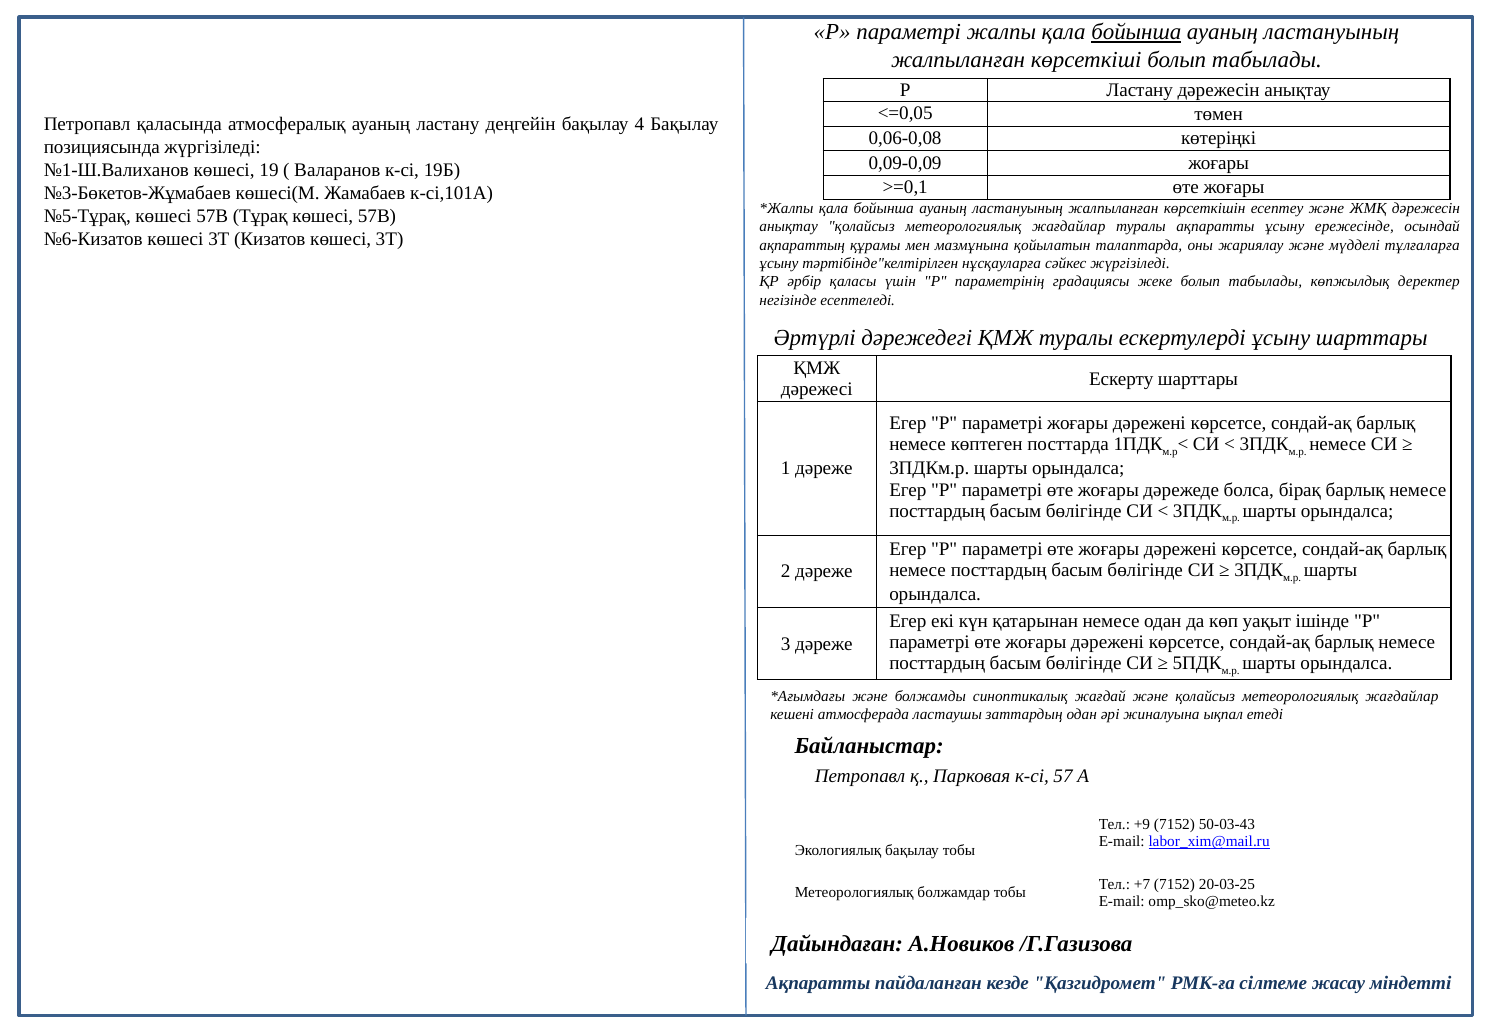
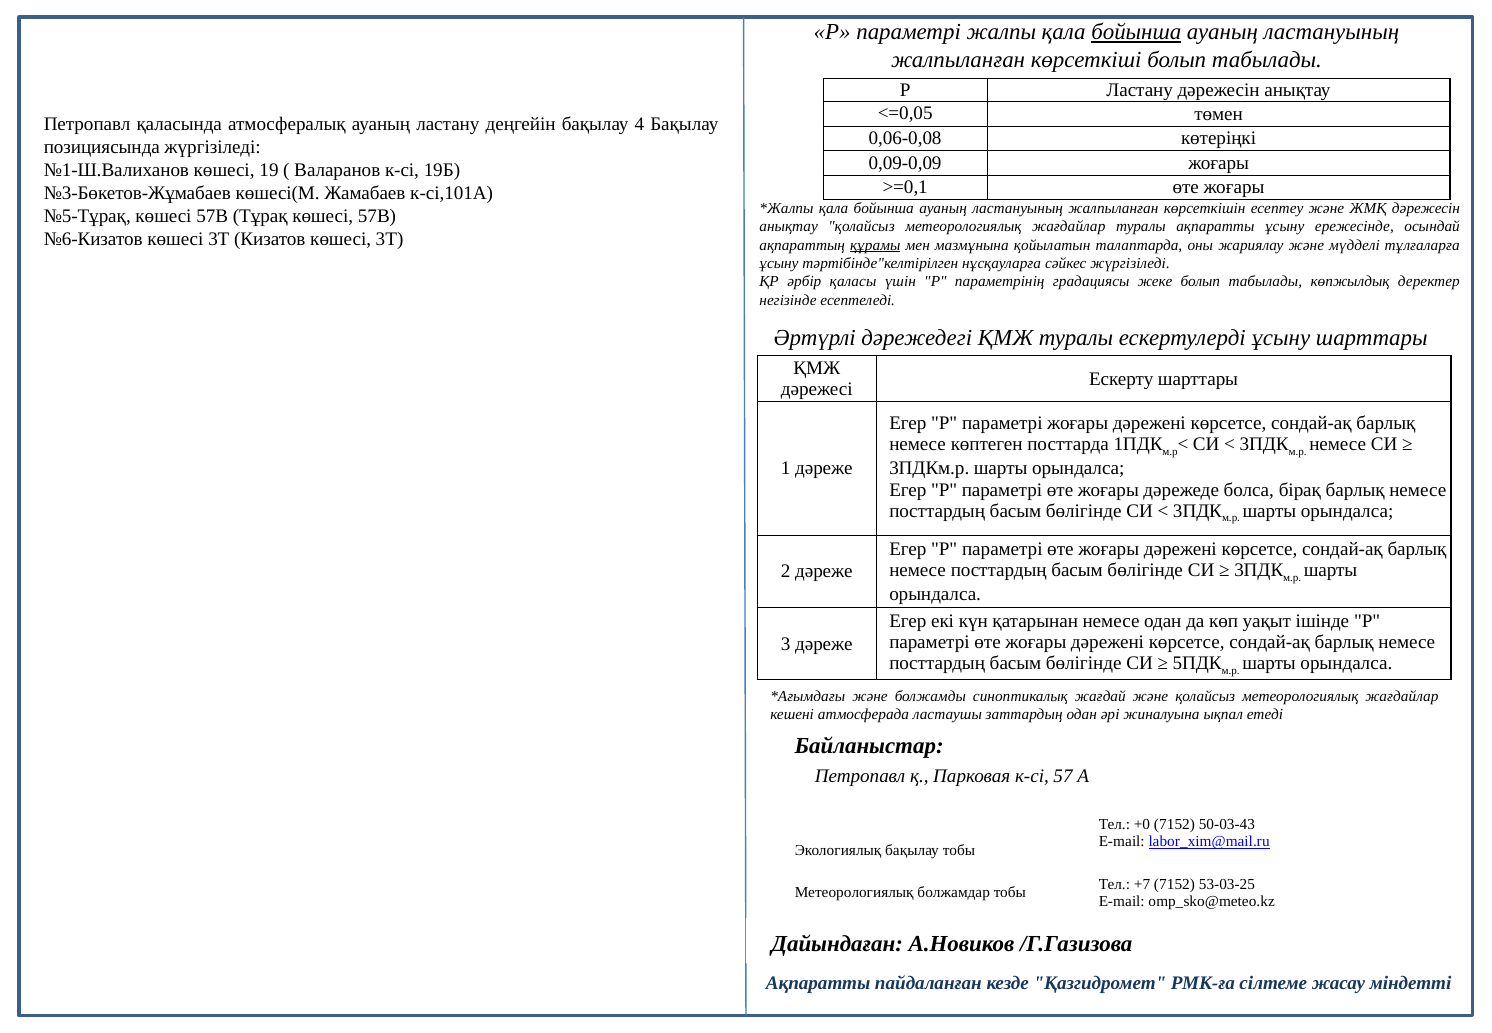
құрамы underline: none -> present (875, 245)
+9: +9 -> +0 (1142, 825)
20-03-25: 20-03-25 -> 53-03-25 (1227, 884)
